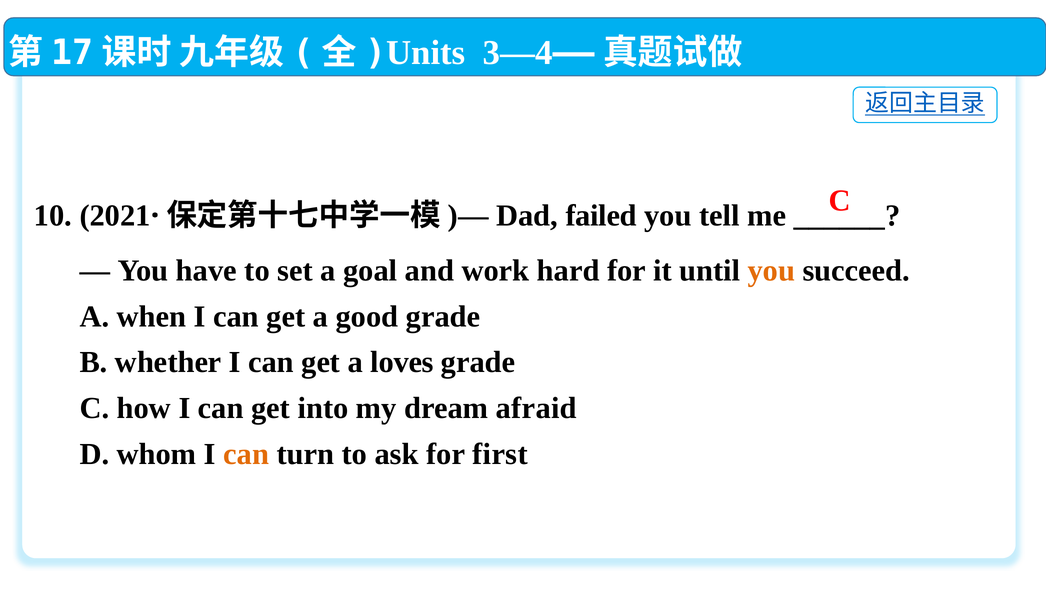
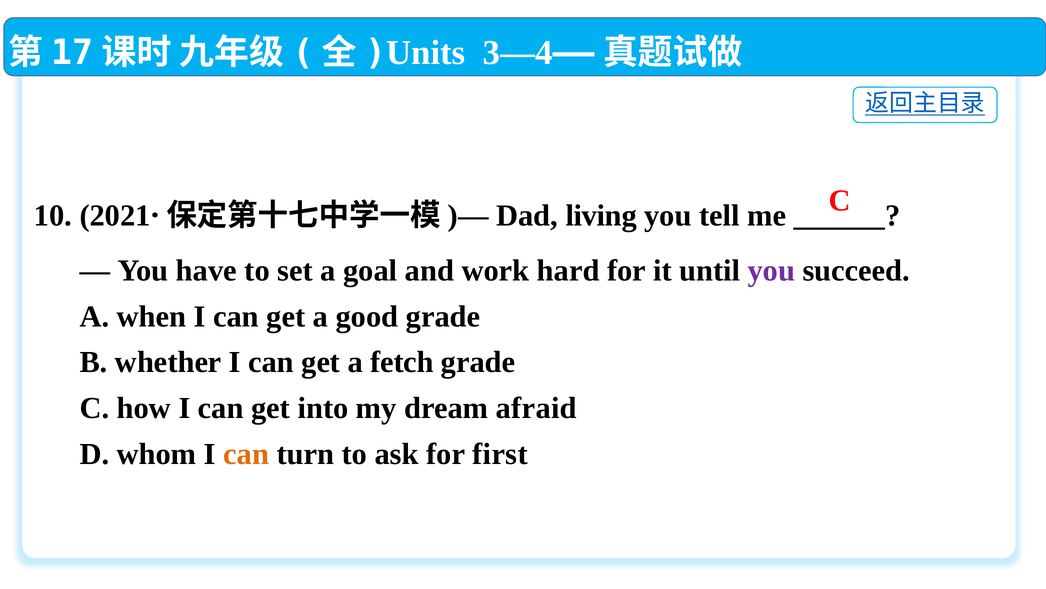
failed: failed -> living (601, 215)
you colour: orange -> purple (771, 270)
loves: loves -> fetch (402, 362)
